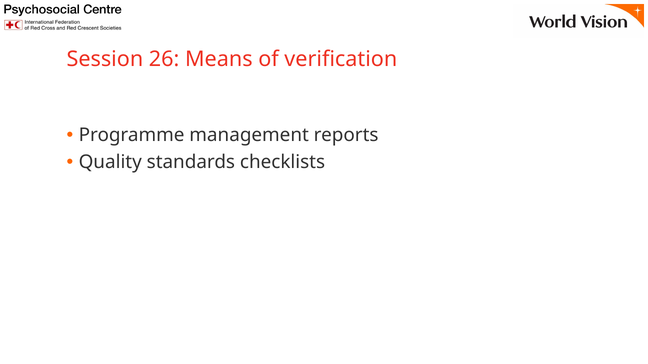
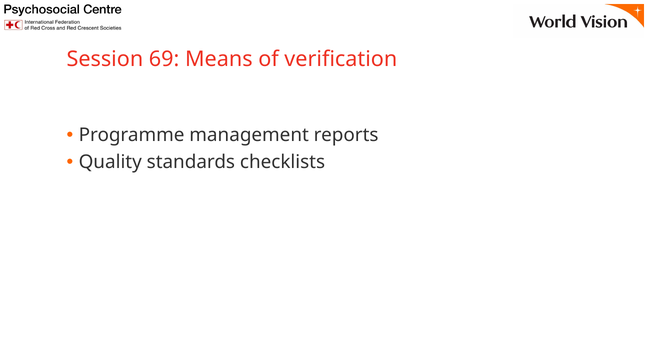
26: 26 -> 69 (164, 59)
